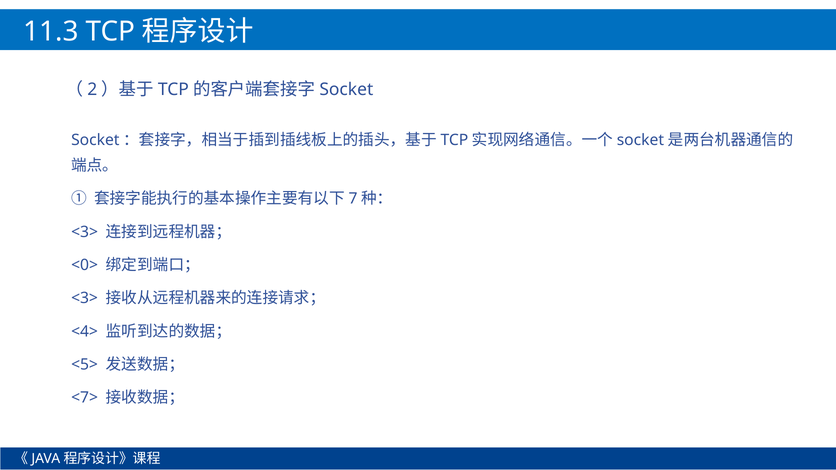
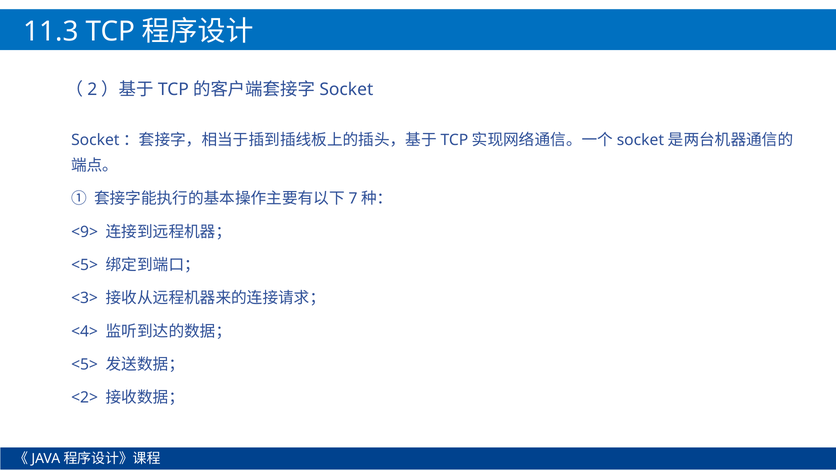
<3>: <3> -> <9> (85, 232)
<0>: <0> -> <5> (85, 265)
<7>: <7> -> <2> (85, 398)
